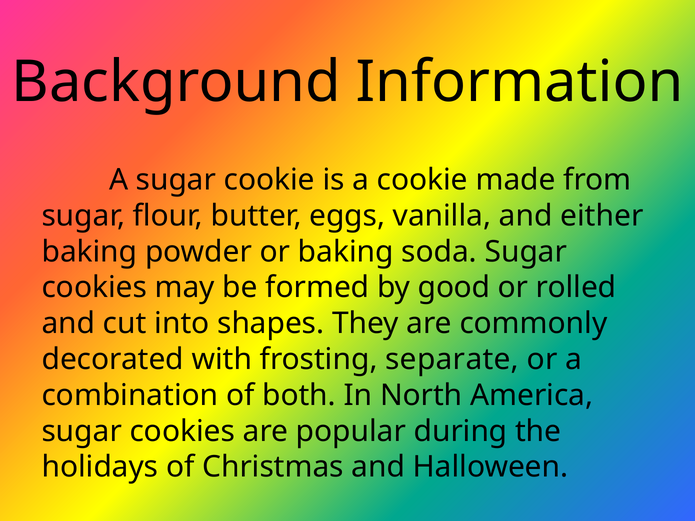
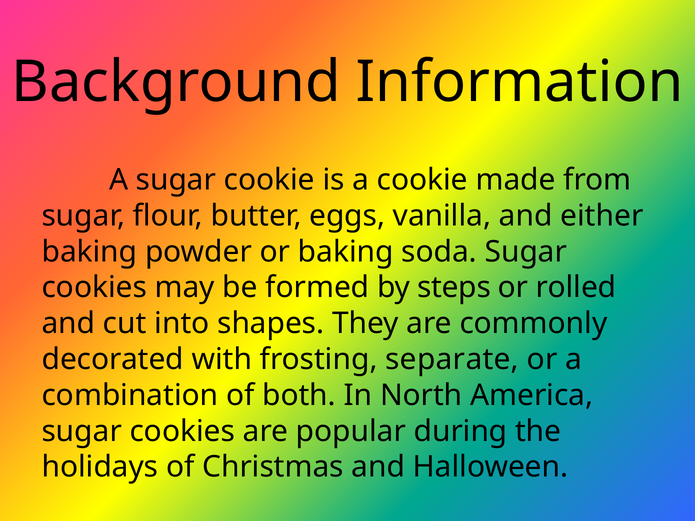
good: good -> steps (454, 288)
